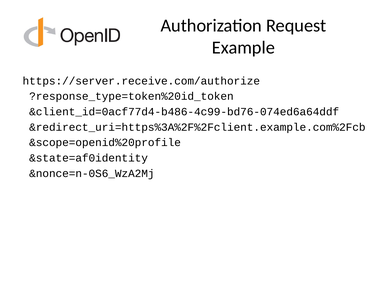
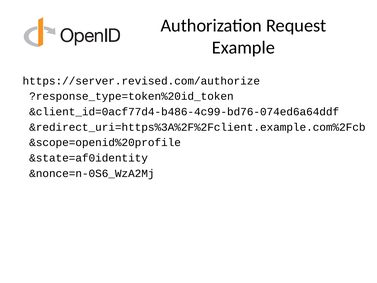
https://server.receive.com/authorize: https://server.receive.com/authorize -> https://server.revised.com/authorize (141, 81)
